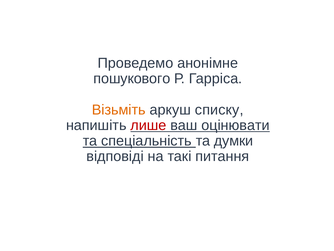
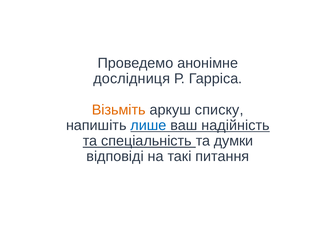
пошукового: пошукового -> дослідниця (132, 78)
лише colour: red -> blue (148, 125)
оцінювати: оцінювати -> надійність (235, 125)
